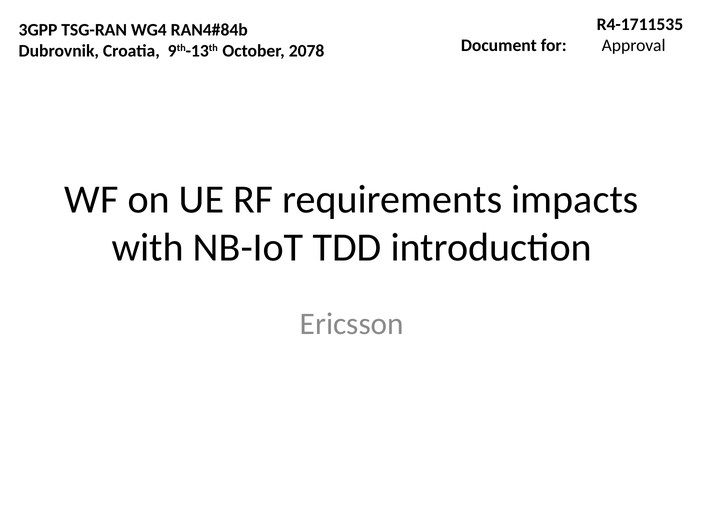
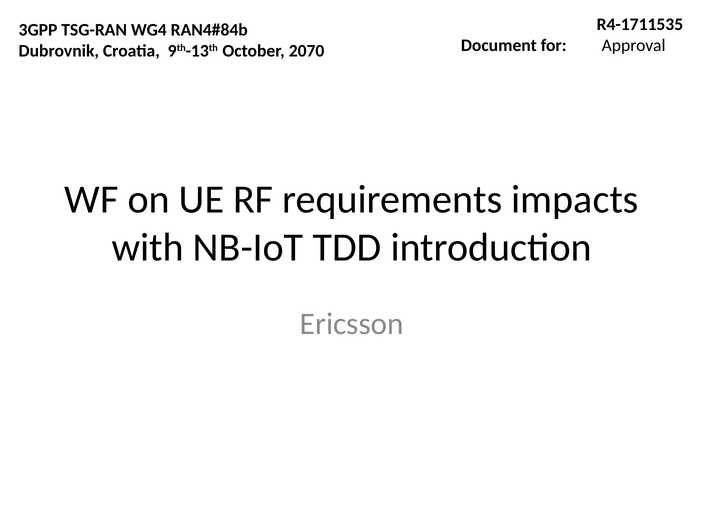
2078: 2078 -> 2070 (307, 51)
